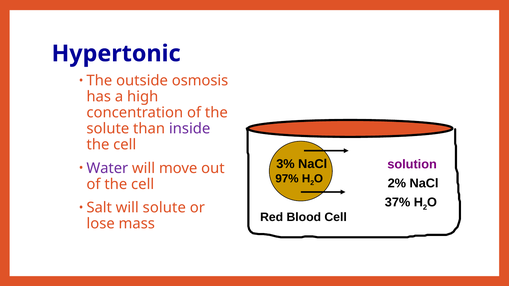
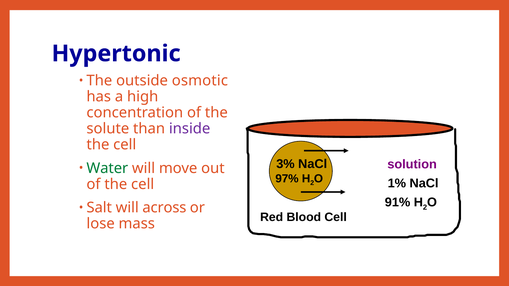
osmosis: osmosis -> osmotic (200, 81)
Water colour: purple -> green (107, 168)
2%: 2% -> 1% (397, 183)
37%: 37% -> 91% (398, 203)
will solute: solute -> across (164, 208)
